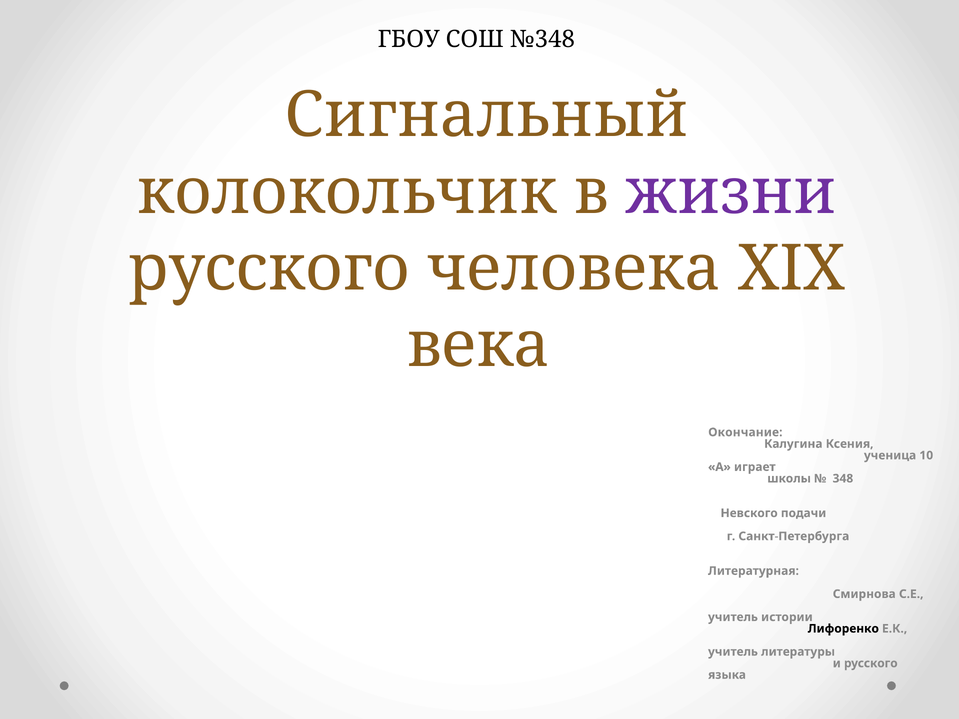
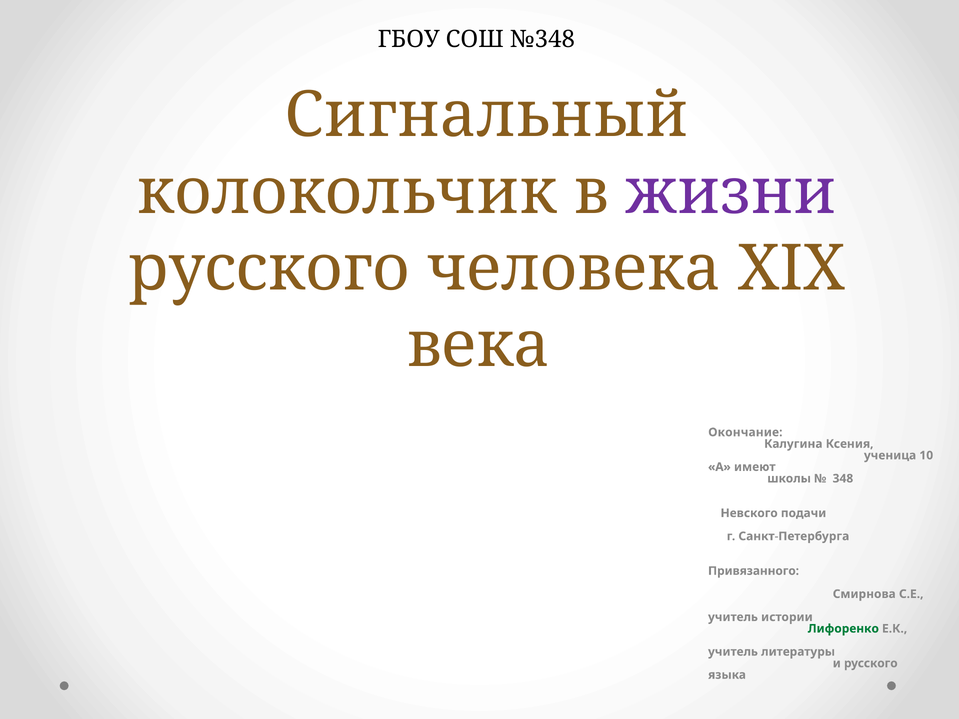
играет: играет -> имеют (755, 467)
Литературная: Литературная -> Привязанного (754, 571)
Лифоренко colour: black -> green (843, 629)
